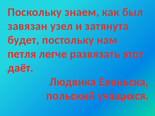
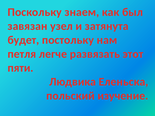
даёт: даёт -> пяти (21, 68)
учащихся: учащихся -> изучение (123, 96)
